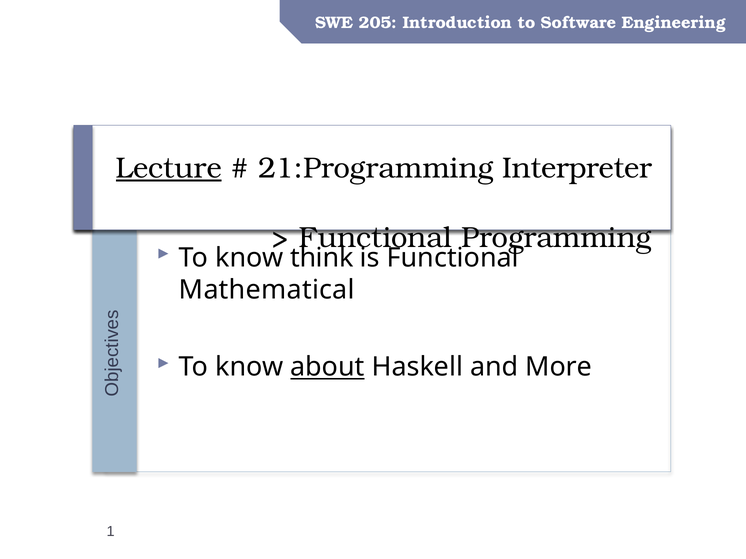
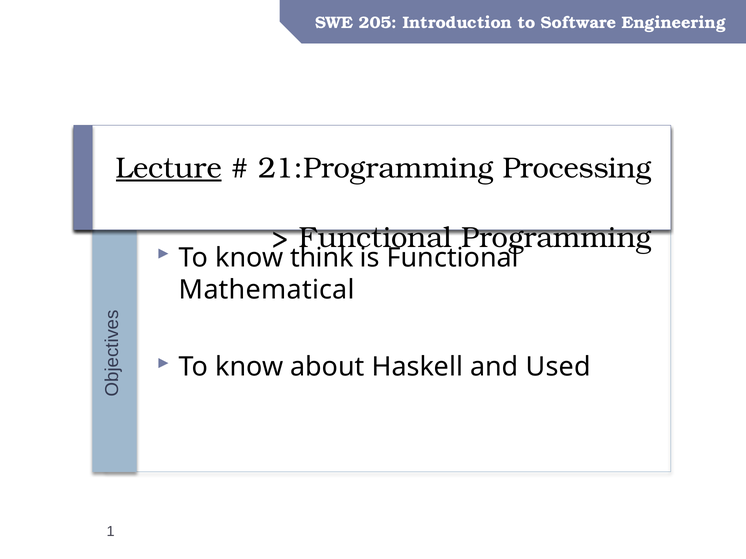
Interpreter: Interpreter -> Processing (577, 168)
about underline: present -> none (327, 367)
More: More -> Used (558, 367)
